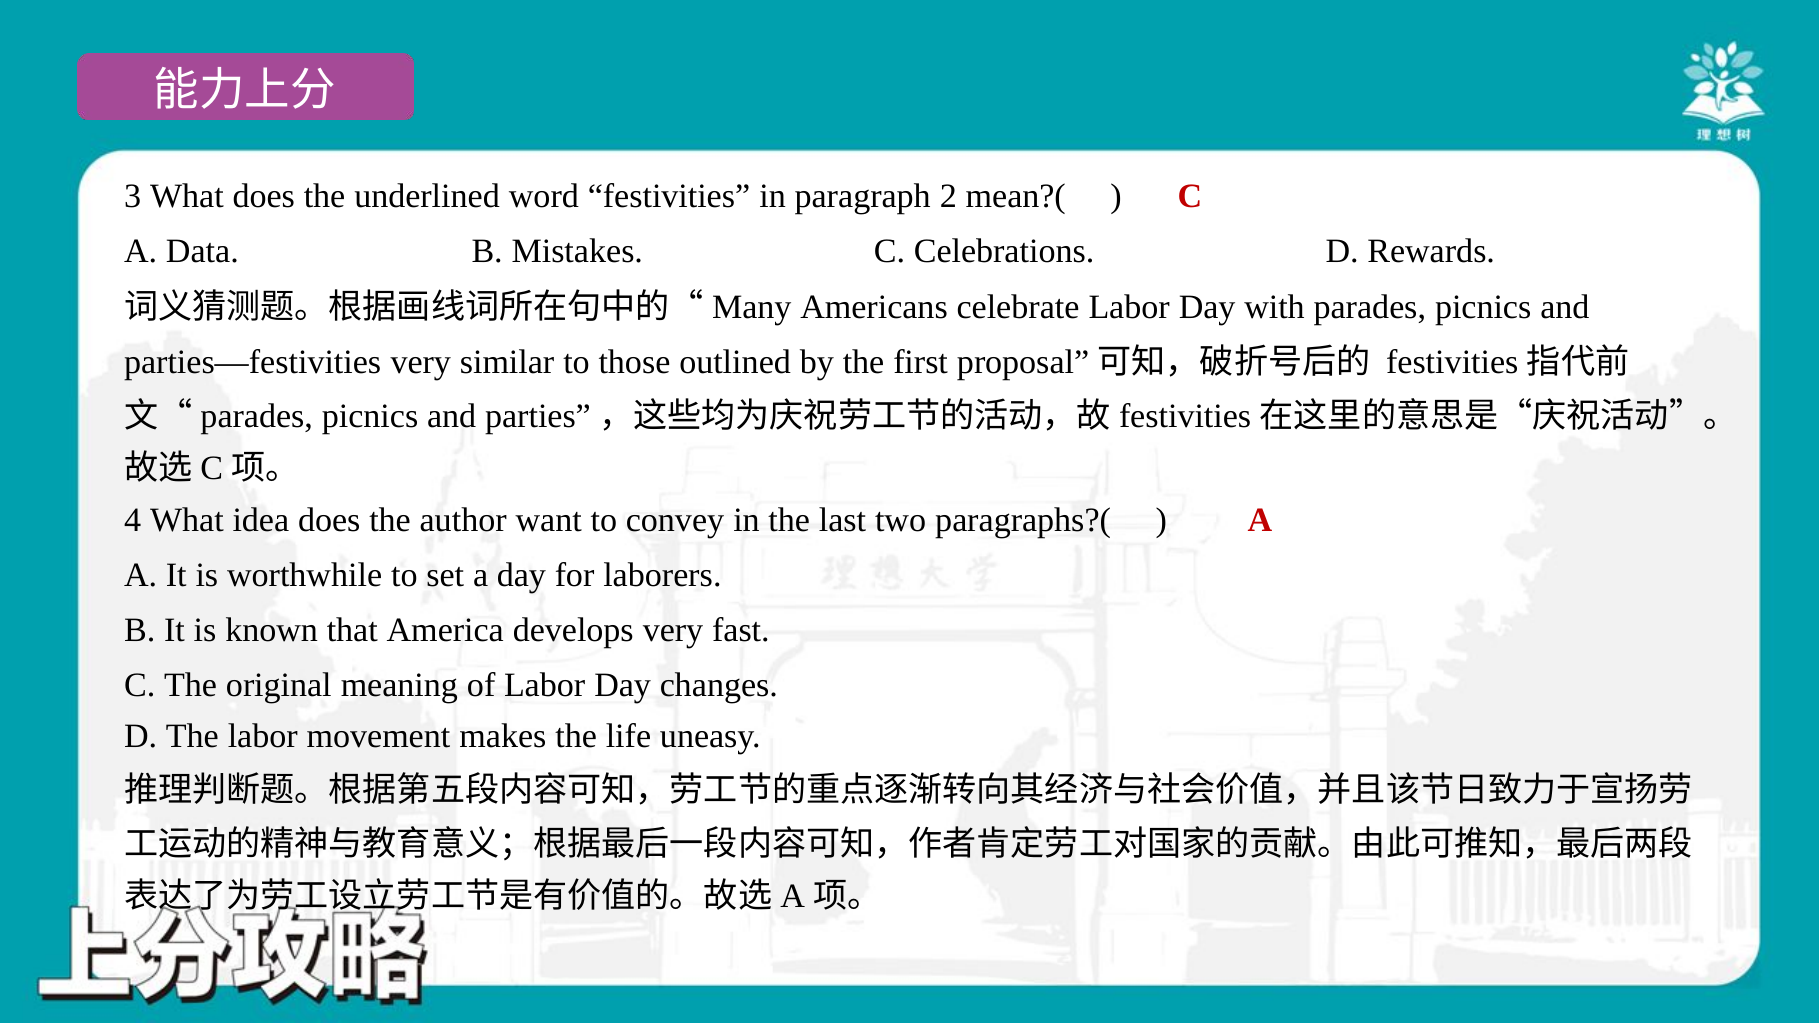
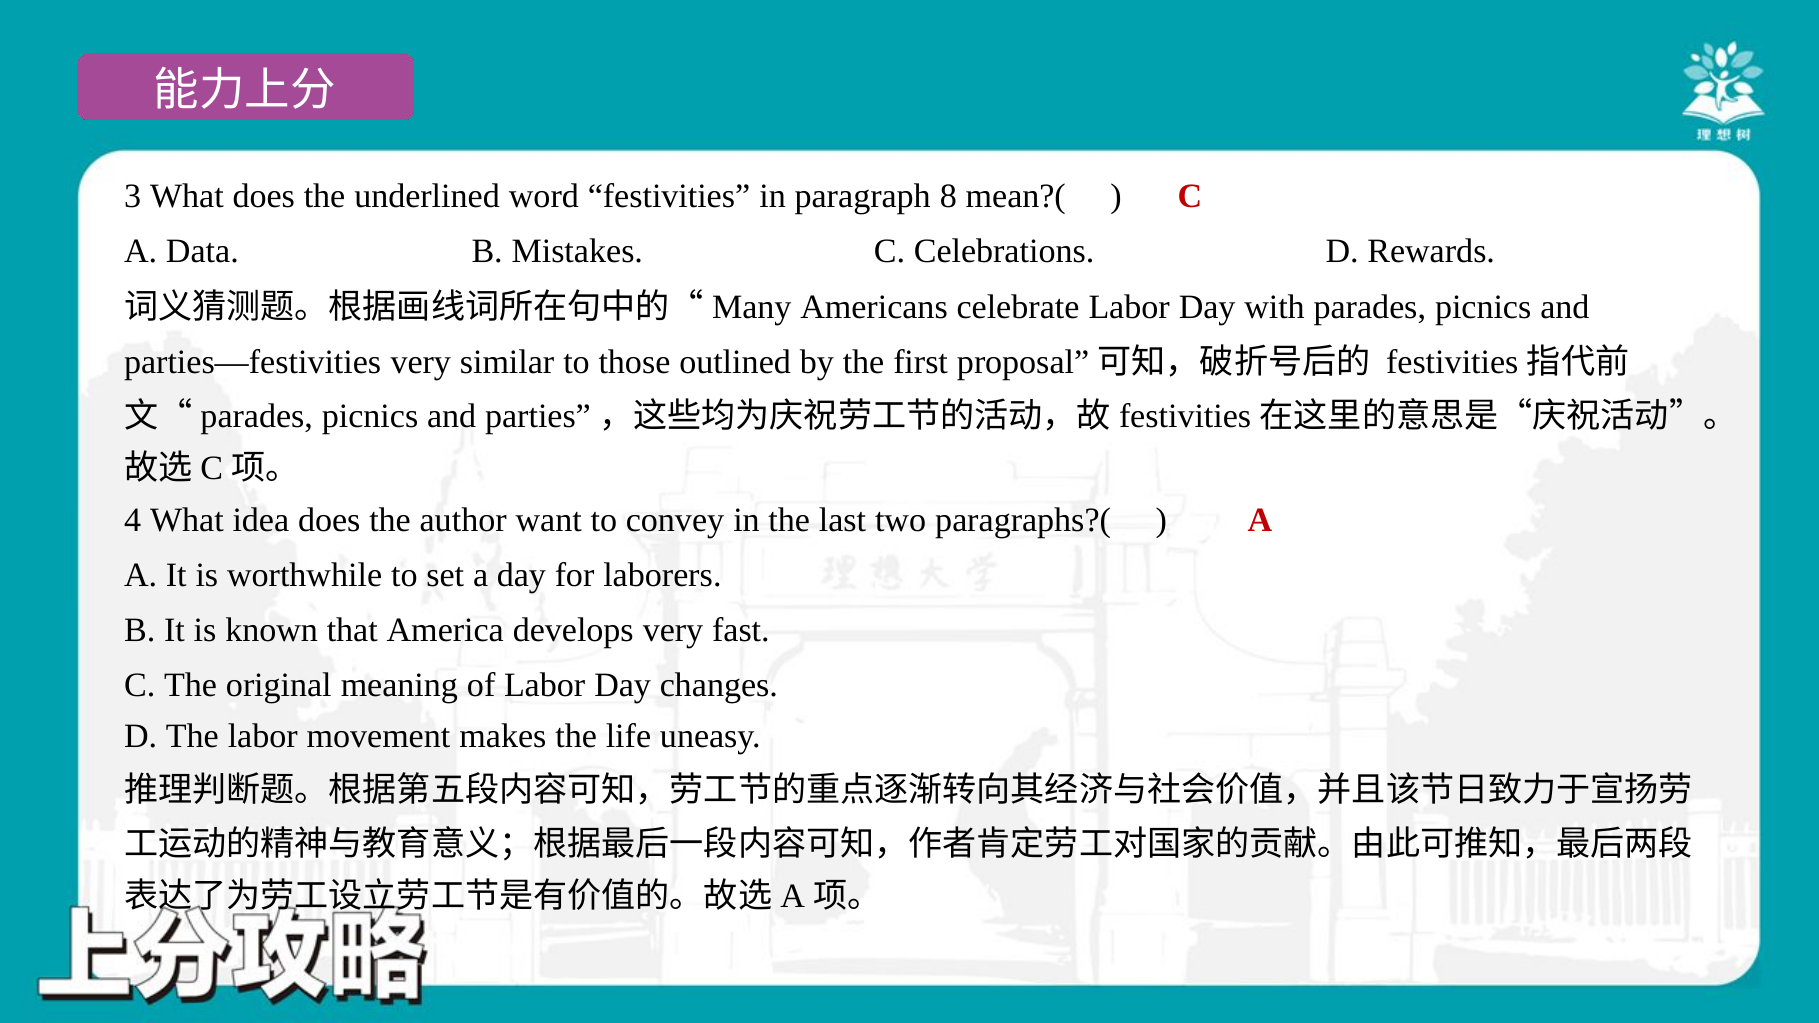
2: 2 -> 8 (948, 196)
